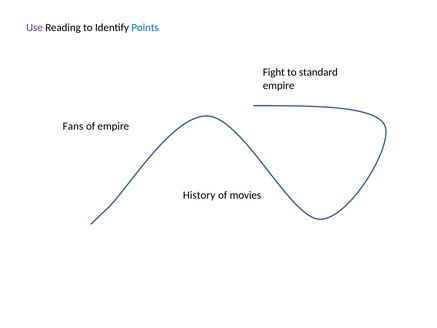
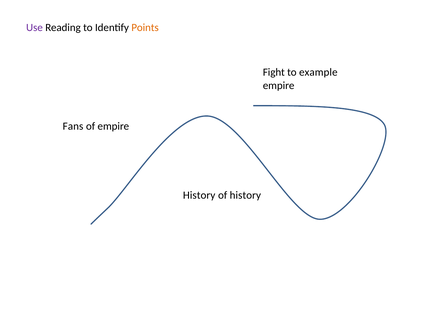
Points colour: blue -> orange (145, 28)
standard: standard -> example (318, 72)
of movies: movies -> history (245, 195)
